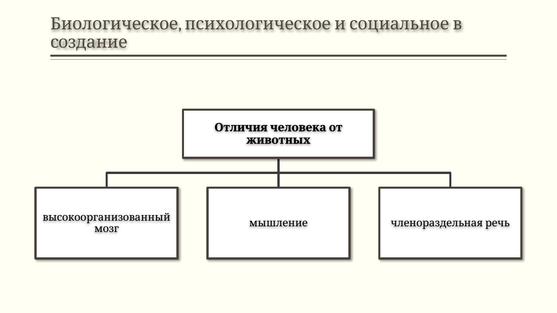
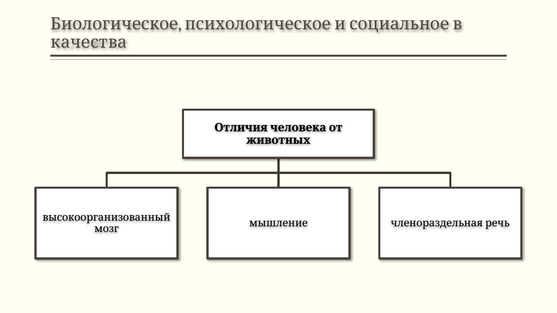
создание: создание -> качества (89, 42)
